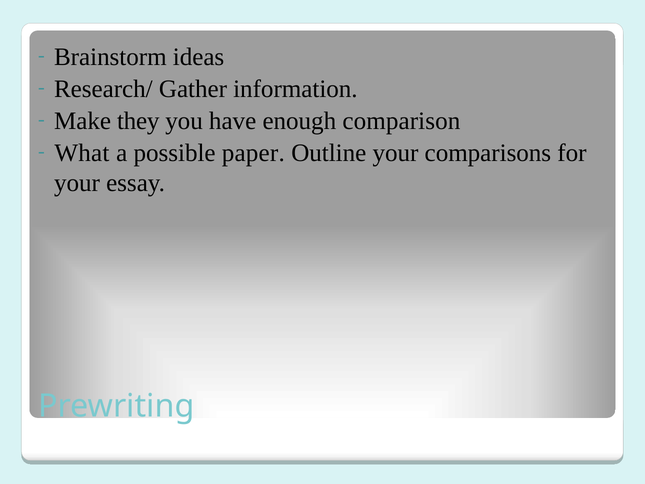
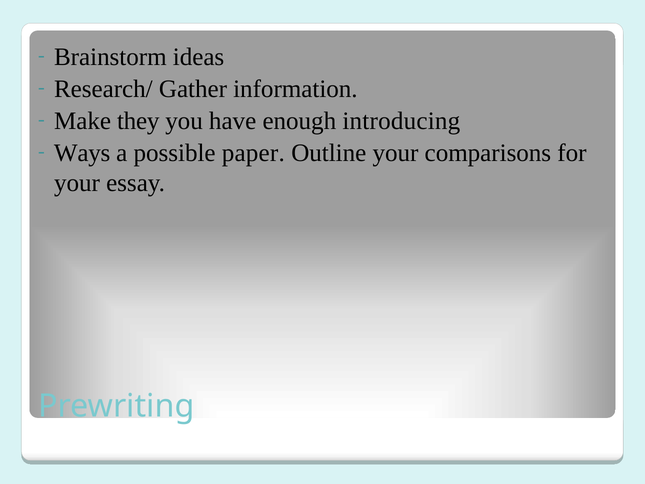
comparison: comparison -> introducing (401, 121)
What: What -> Ways (82, 153)
